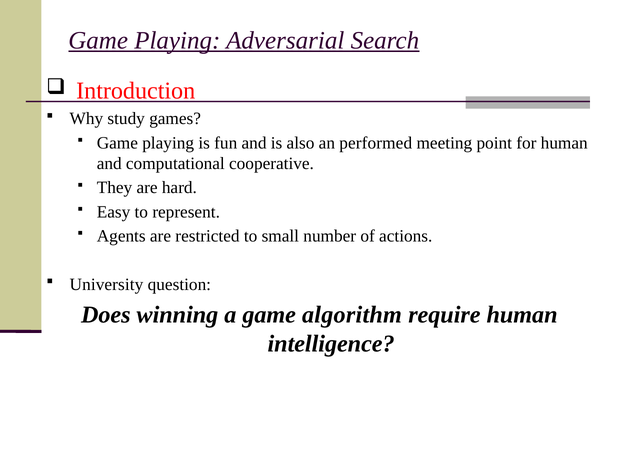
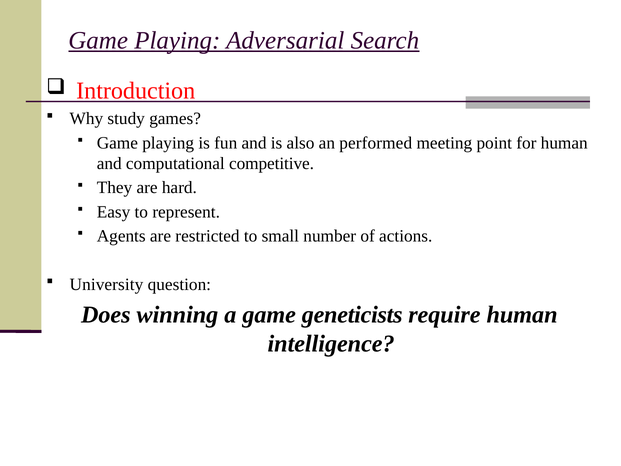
cooperative: cooperative -> competitive (272, 163)
algorithm: algorithm -> geneticists (352, 314)
